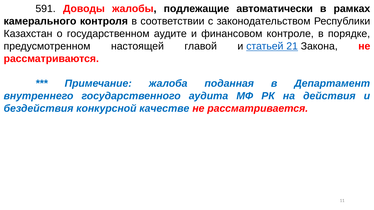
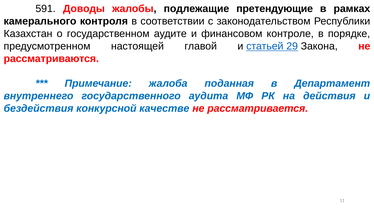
автоматически: автоматически -> претендующие (275, 9)
21: 21 -> 29 (292, 46)
